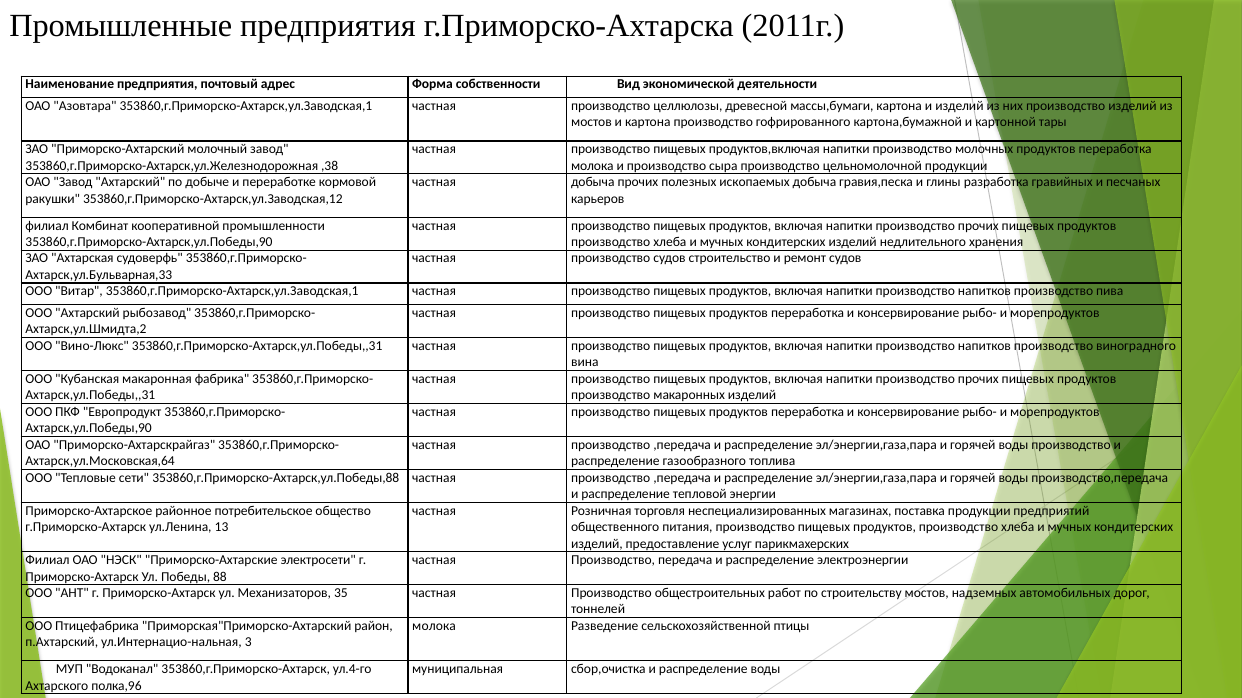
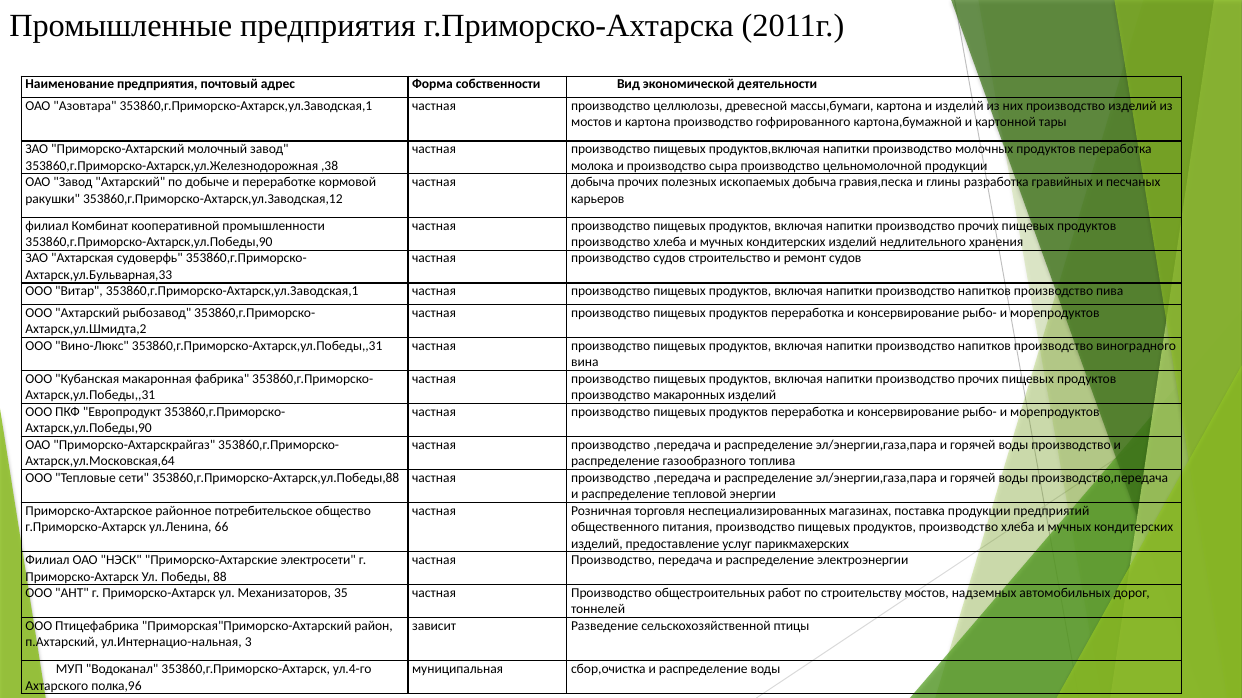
13: 13 -> 66 (222, 528)
молока: молока -> зависит (434, 627)
